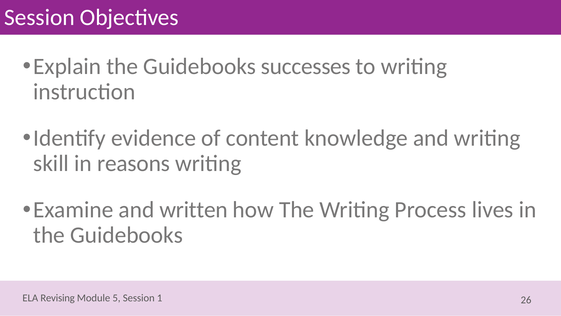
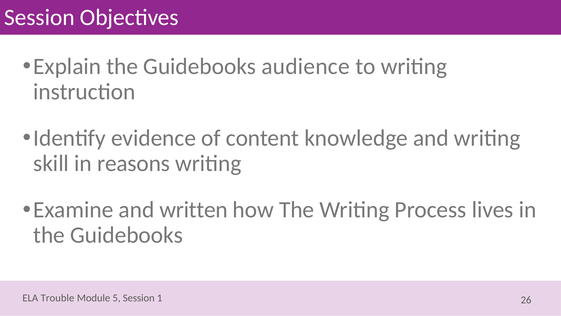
successes: successes -> audience (306, 66)
Revising: Revising -> Trouble (57, 298)
